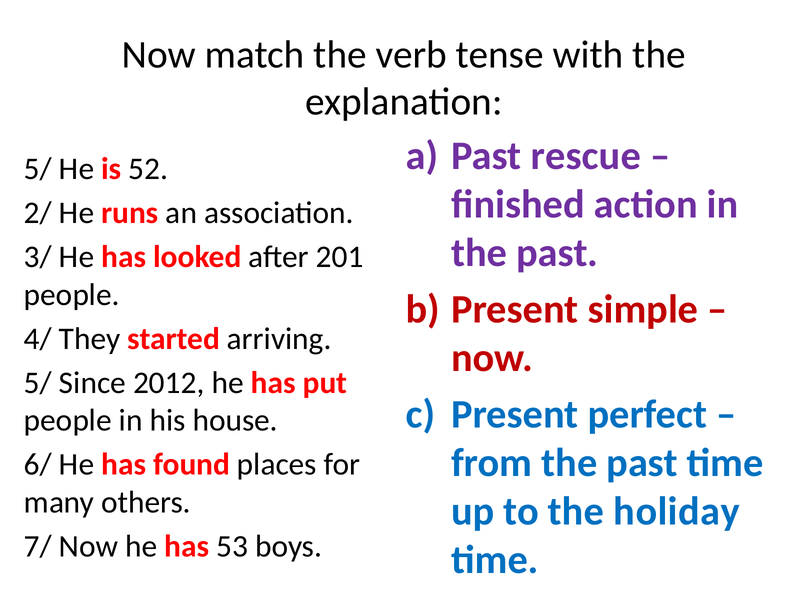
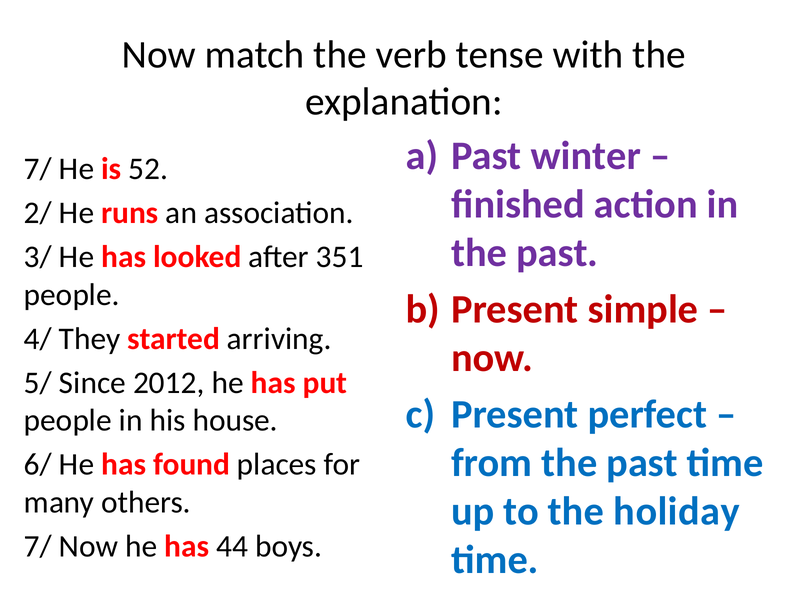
rescue: rescue -> winter (586, 156)
5/: 5/ -> 7/ (38, 169)
201: 201 -> 351 (340, 257)
53: 53 -> 44 (232, 546)
